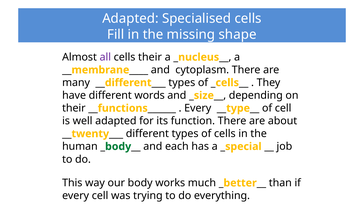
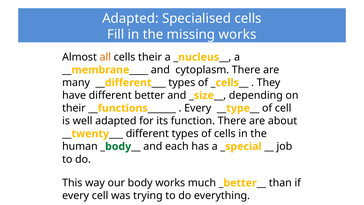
missing shape: shape -> works (238, 34)
all colour: purple -> orange (105, 57)
different words: words -> better (150, 95)
